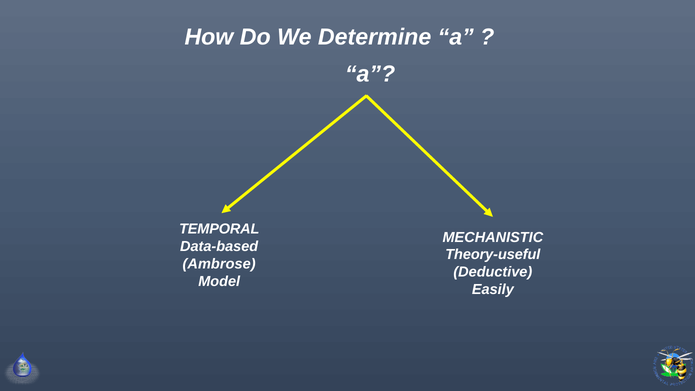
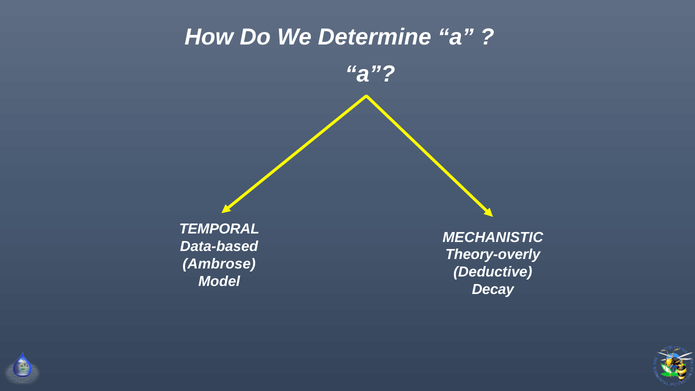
Theory-useful: Theory-useful -> Theory-overly (493, 255)
Easily: Easily -> Decay (493, 289)
